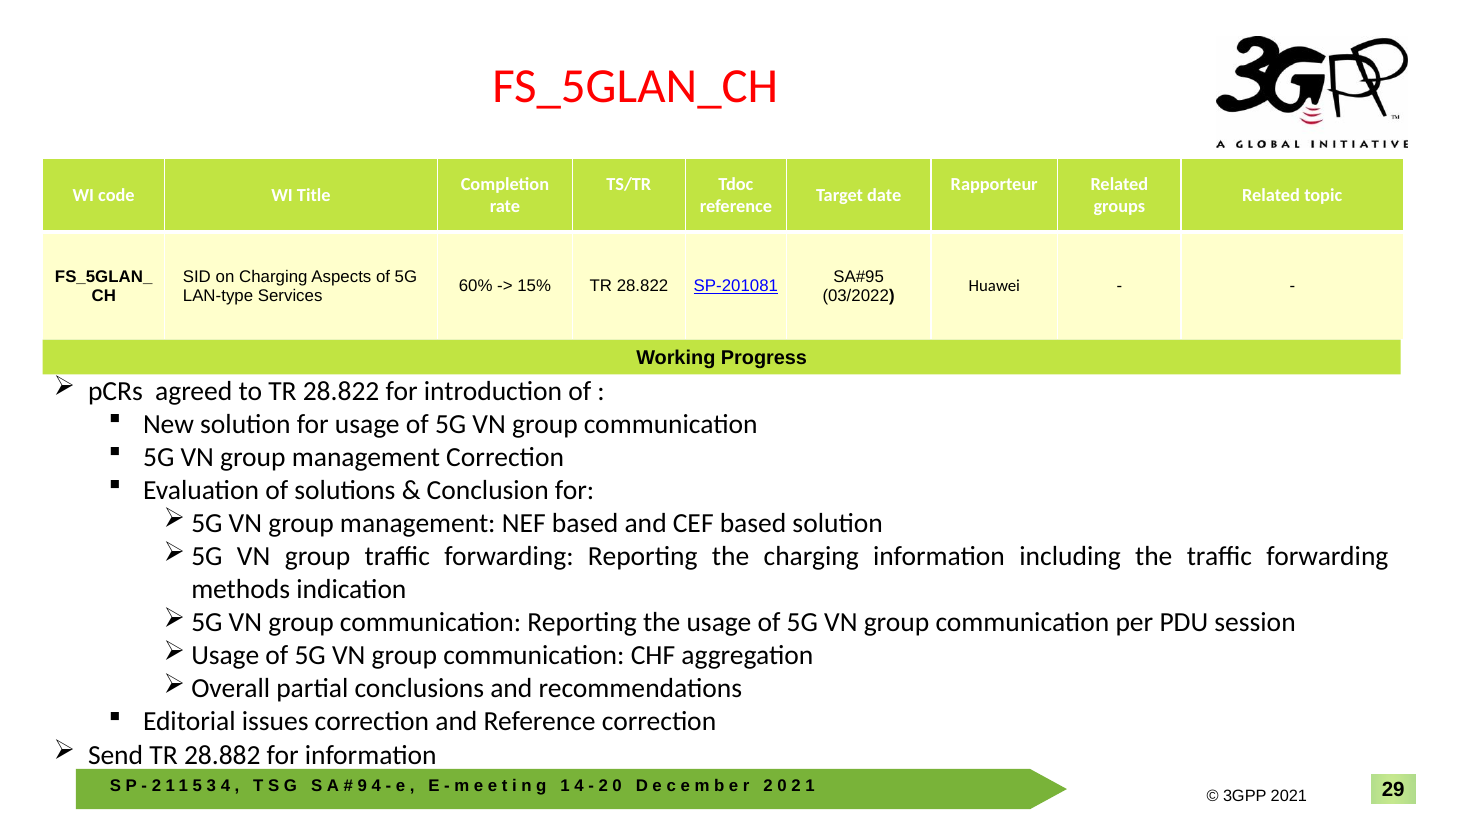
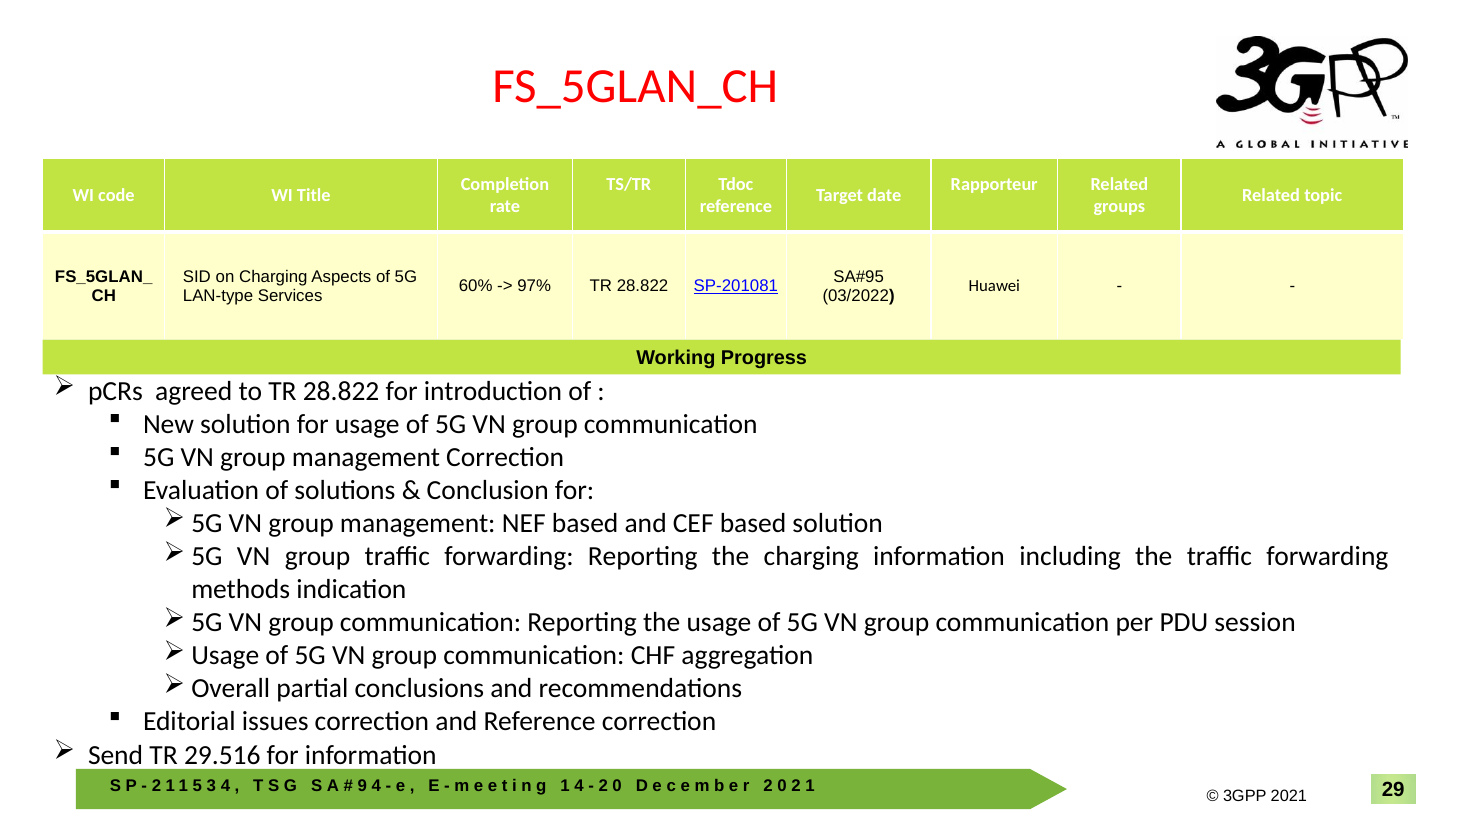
15%: 15% -> 97% (534, 286)
28.882: 28.882 -> 29.516 (222, 754)
